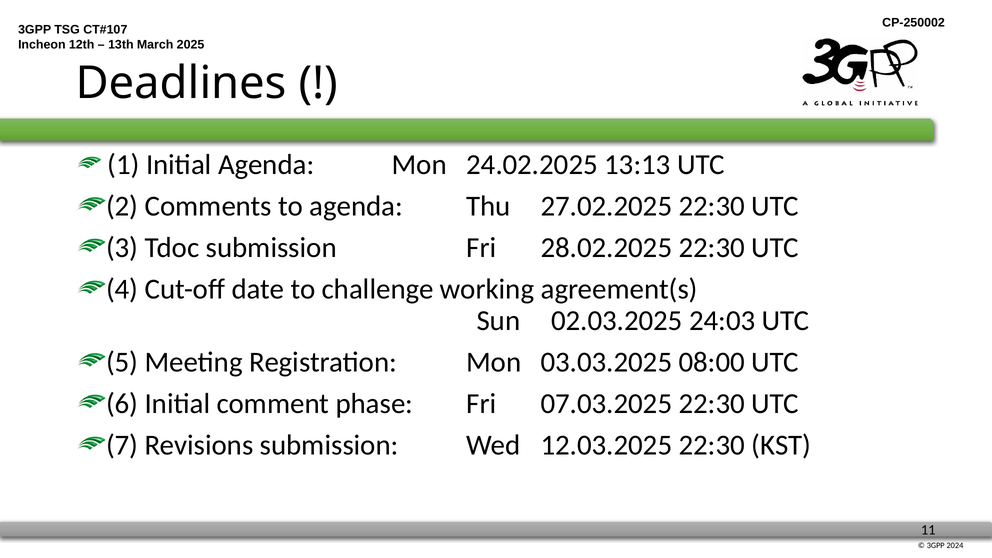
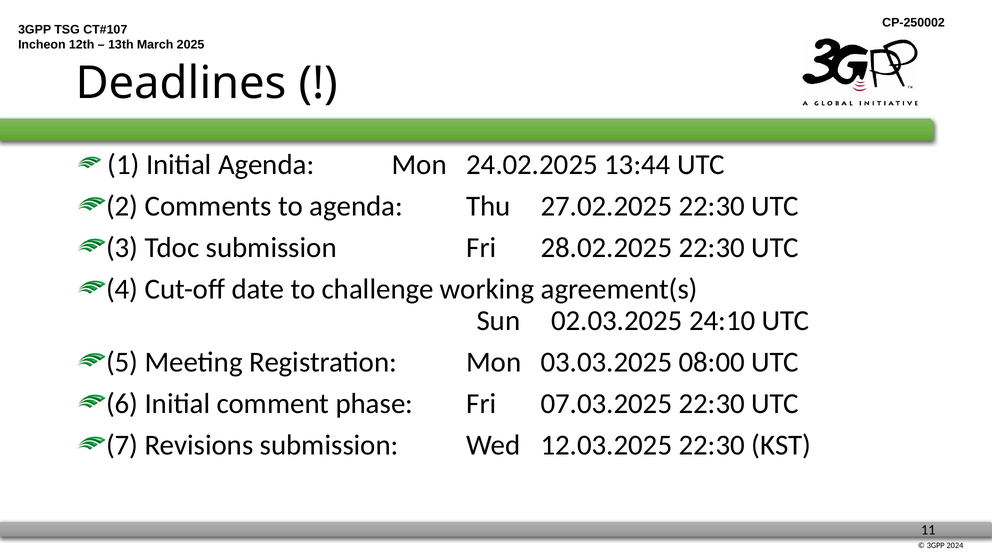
13:13: 13:13 -> 13:44 (637, 164)
24:03: 24:03 -> 24:10 (722, 321)
